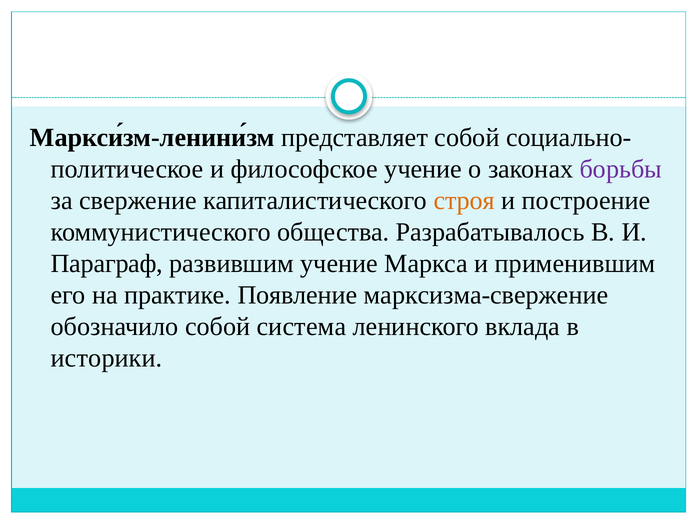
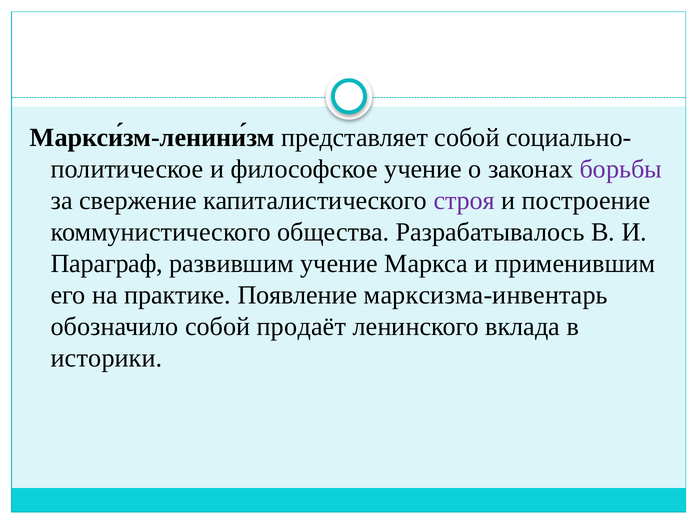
строя colour: orange -> purple (464, 200)
марксизма-свержение: марксизма-свержение -> марксизма-инвентарь (486, 295)
система: система -> продаёт (301, 326)
